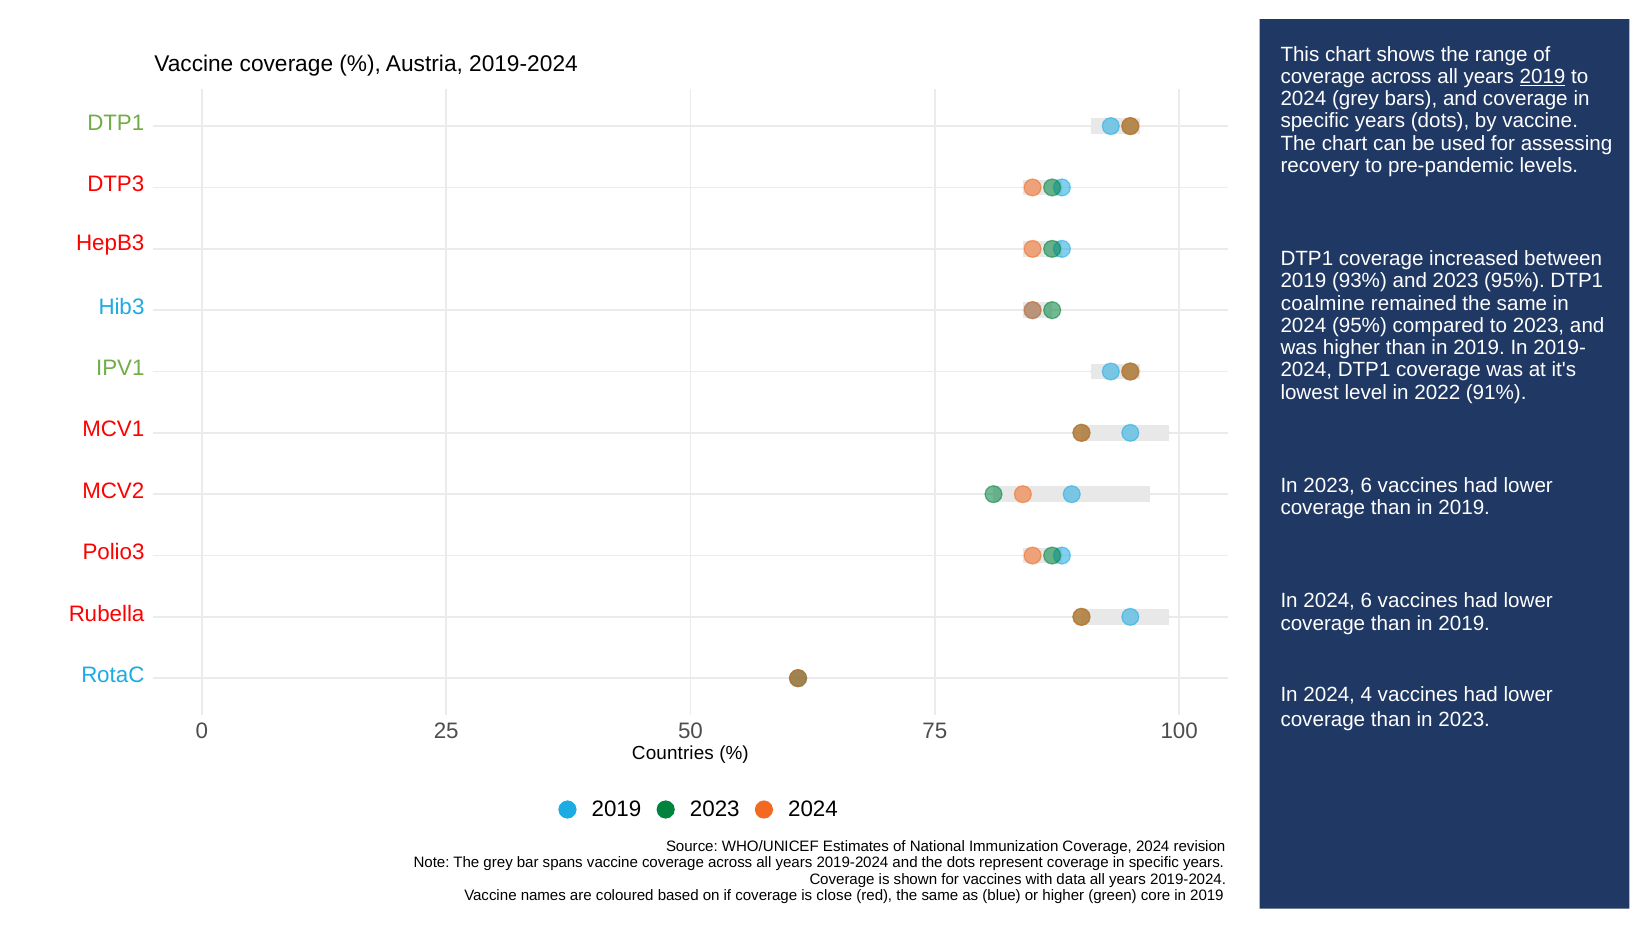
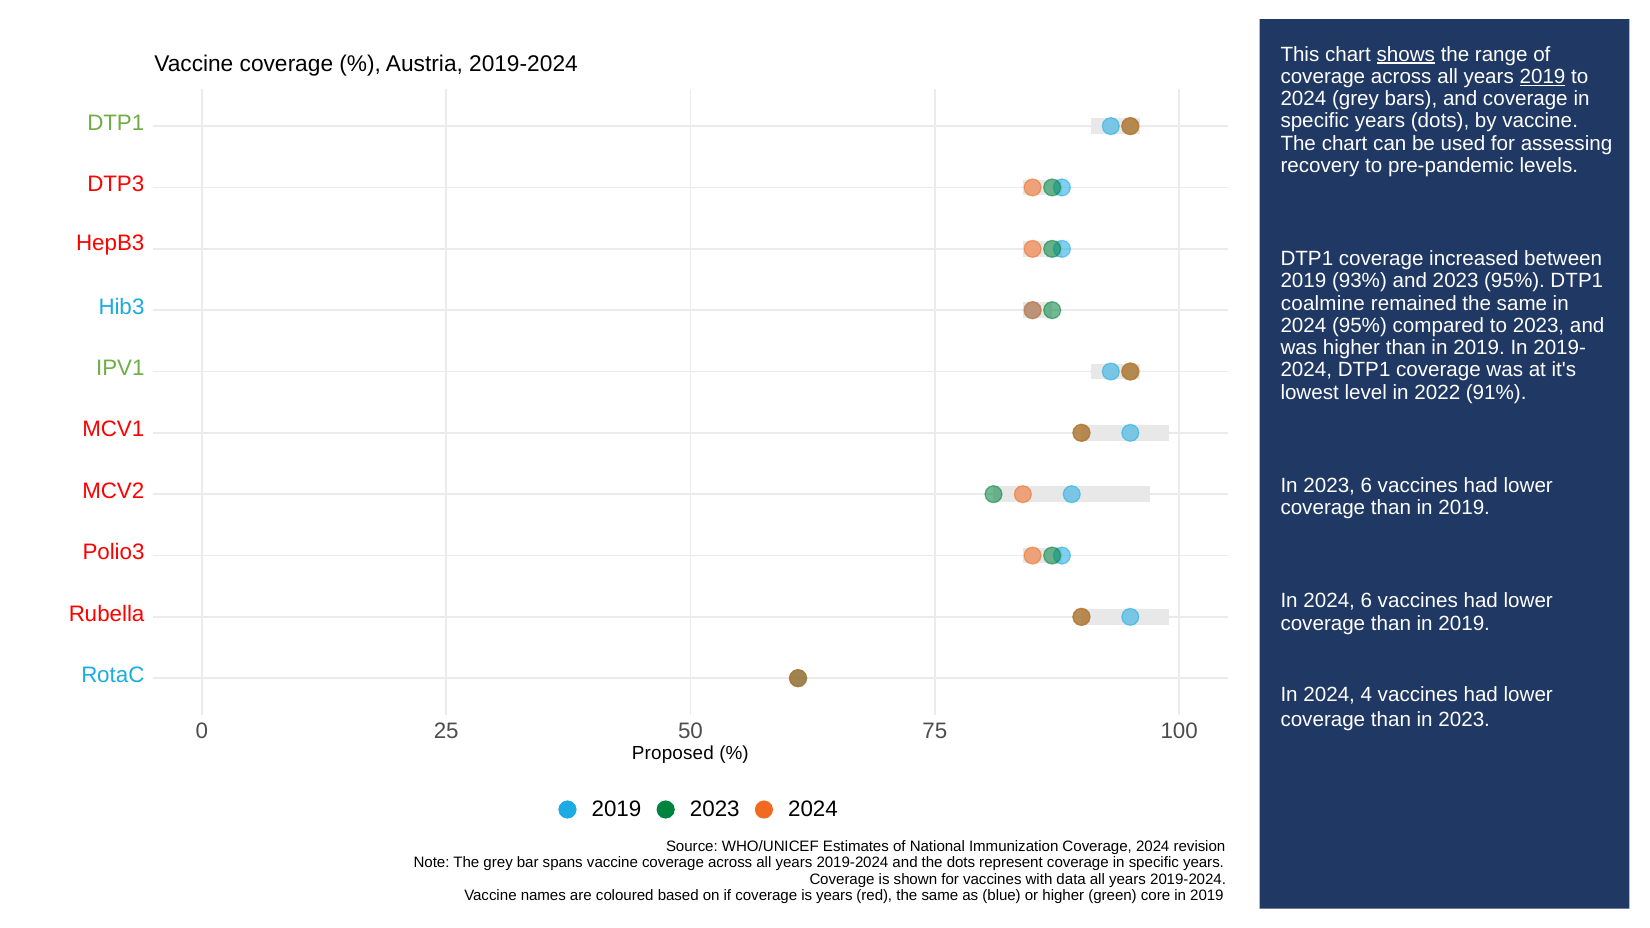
shows underline: none -> present (1406, 54)
Countries: Countries -> Proposed (673, 753)
is close: close -> years (834, 896)
